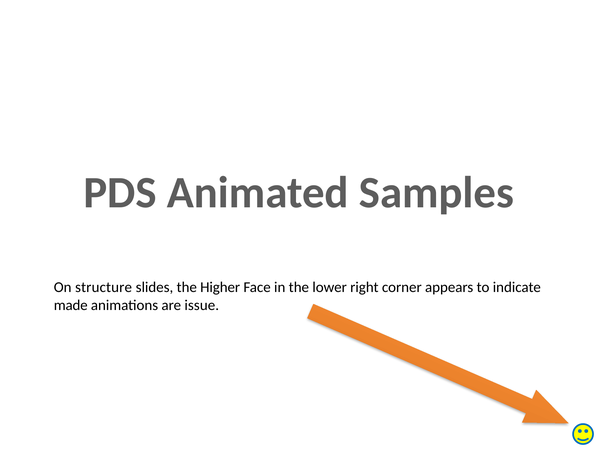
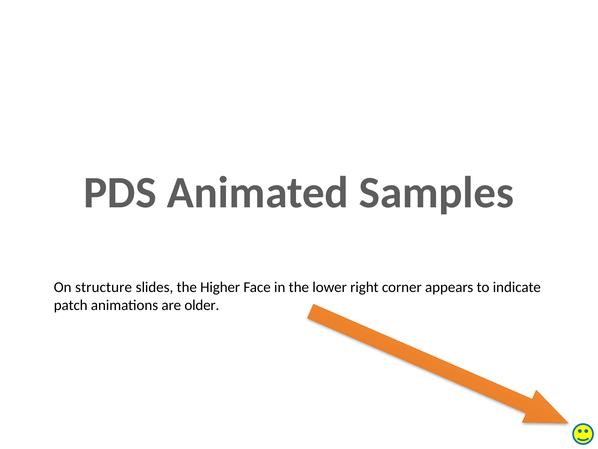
made: made -> patch (71, 305)
issue: issue -> older (202, 305)
